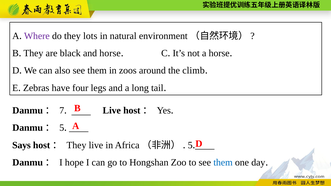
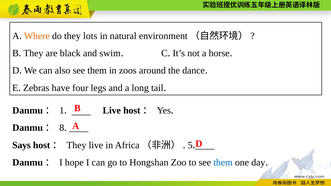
Where colour: purple -> orange (37, 36)
and horse: horse -> swim (110, 53)
climb: climb -> dance (194, 71)
7: 7 -> 1 (62, 111)
5: 5 -> 8 (62, 128)
